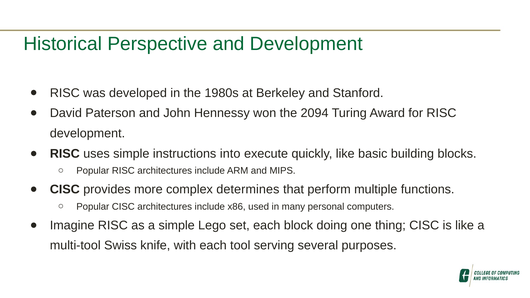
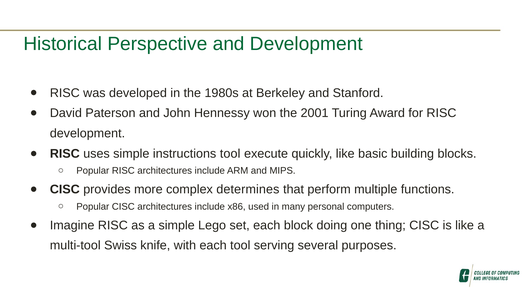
2094: 2094 -> 2001 (315, 113)
instructions into: into -> tool (230, 154)
